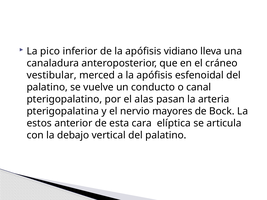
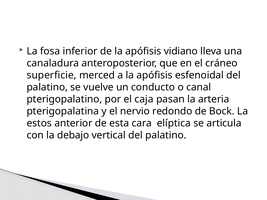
pico: pico -> fosa (50, 51)
vestibular: vestibular -> superficie (52, 75)
alas: alas -> caja (144, 99)
mayores: mayores -> redondo (172, 111)
